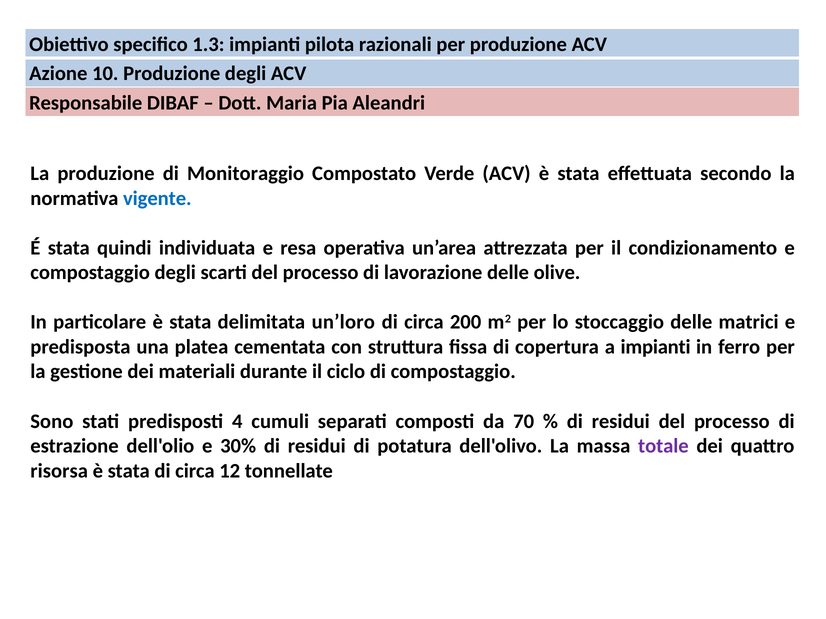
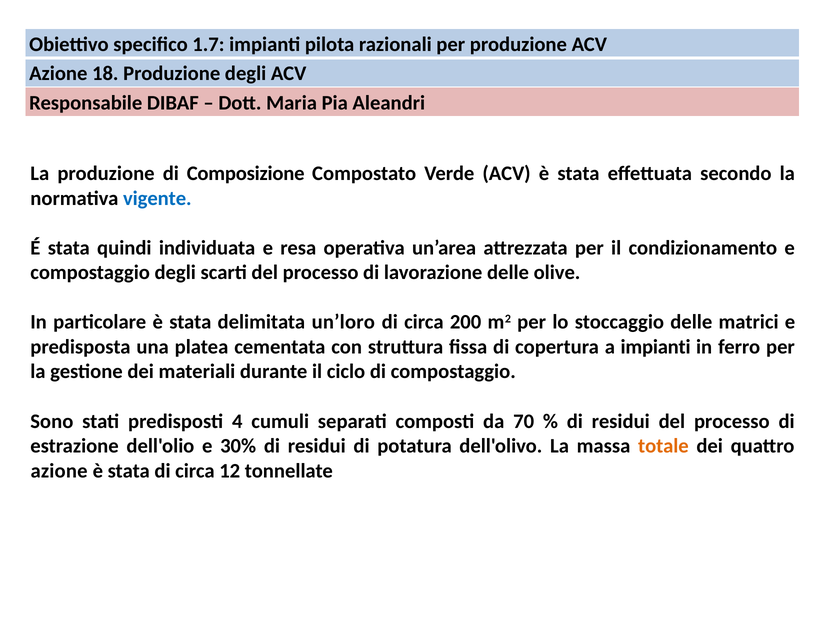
1.3: 1.3 -> 1.7 (208, 44)
10: 10 -> 18 (105, 74)
Monitoraggio: Monitoraggio -> Composizione (246, 174)
totale colour: purple -> orange (663, 446)
risorsa: risorsa -> azione (59, 471)
